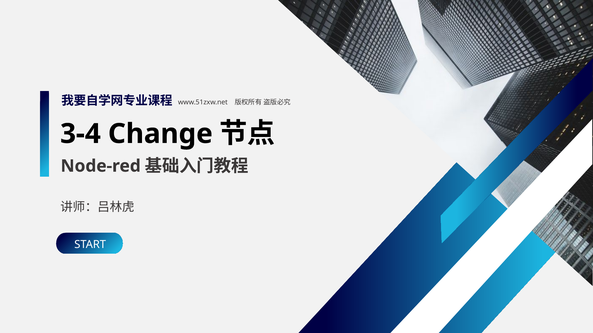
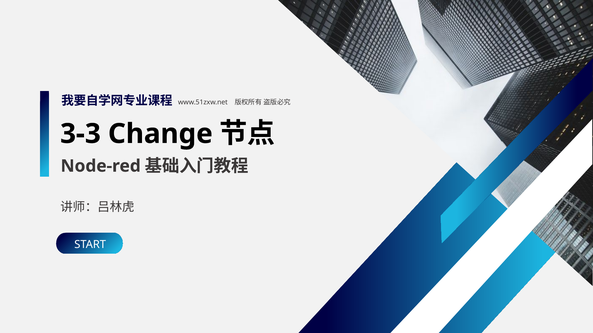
3-4: 3-4 -> 3-3 (80, 134)
